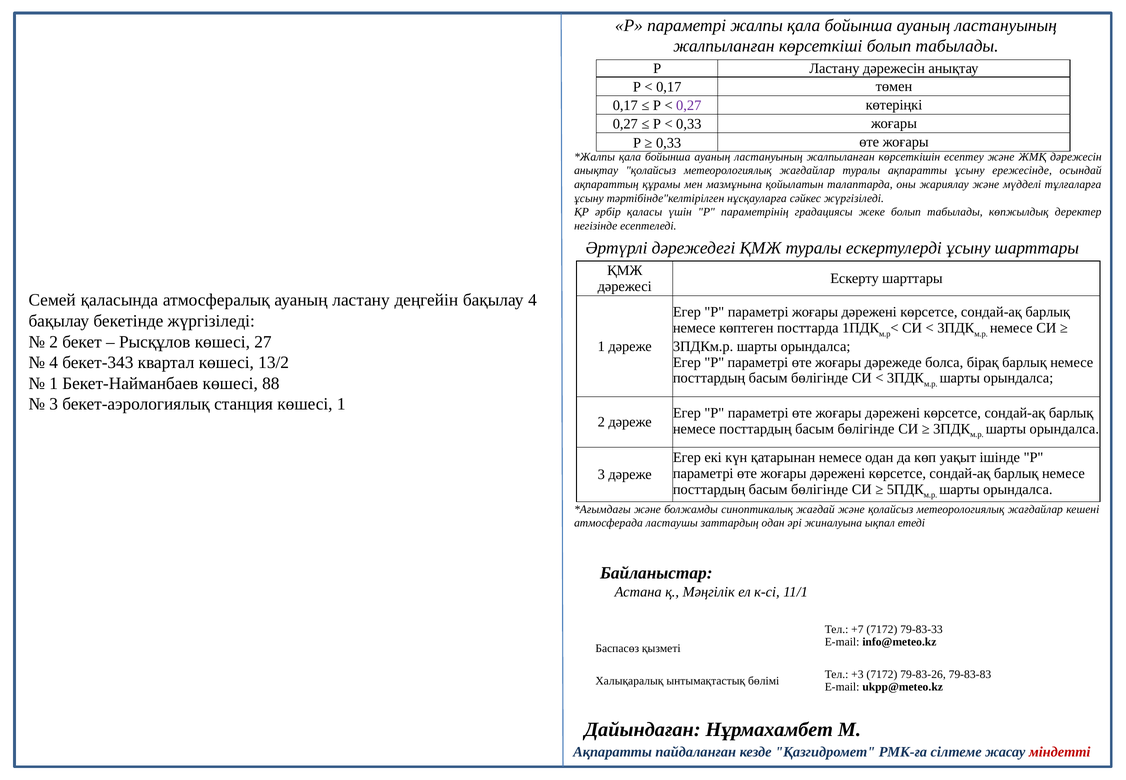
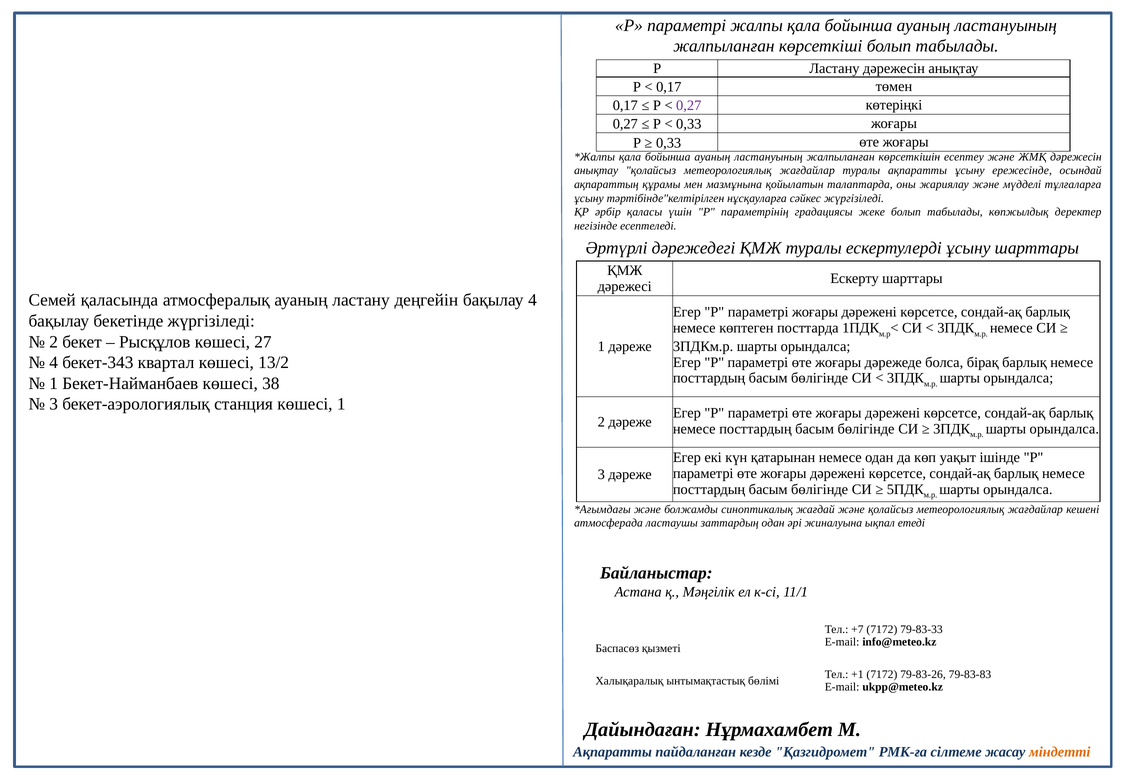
88: 88 -> 38 (271, 383)
+3: +3 -> +1 (857, 674)
міндетті colour: red -> orange (1060, 752)
